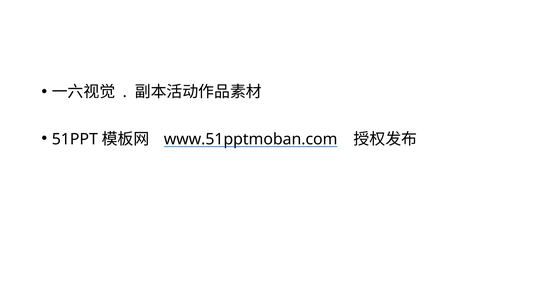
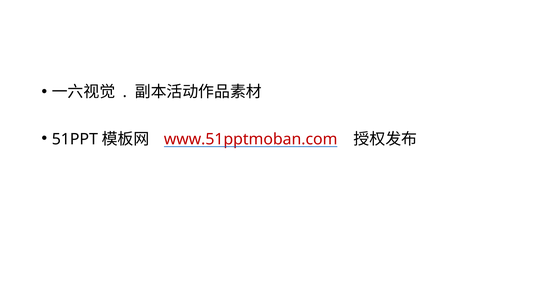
www.51pptmoban.com colour: black -> red (251, 140)
